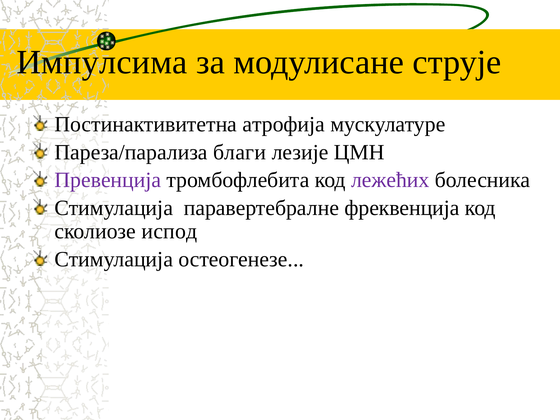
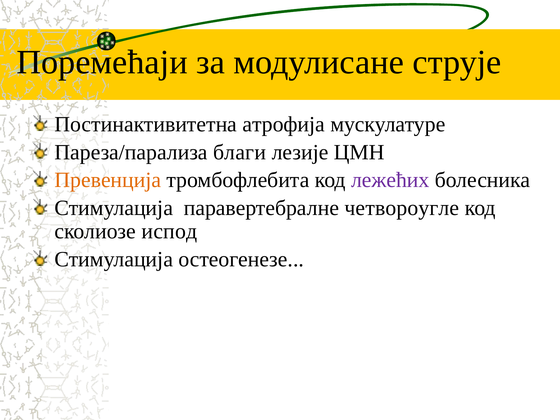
Импулсима: Импулсима -> Поремећаји (102, 62)
Превенција colour: purple -> orange (108, 180)
фреквенција: фреквенција -> четвороугле (402, 208)
